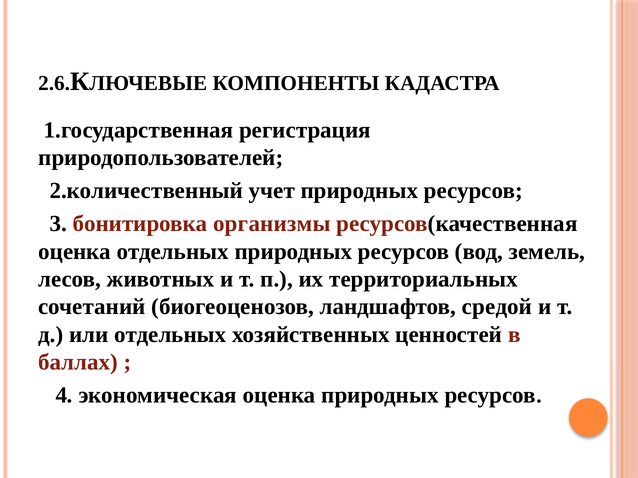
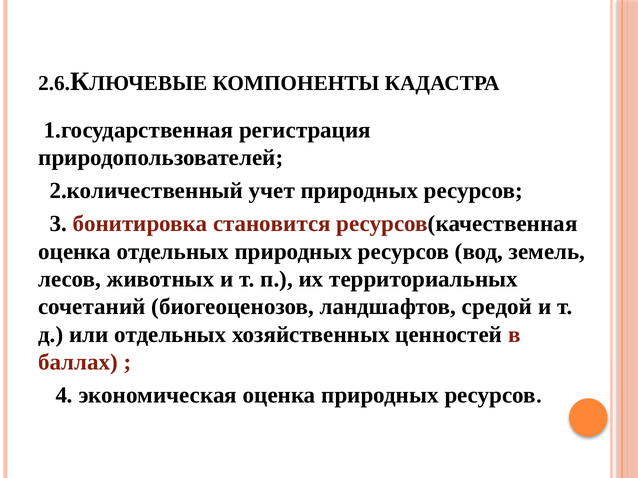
организмы: организмы -> становится (272, 224)
